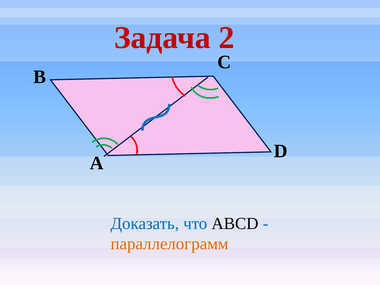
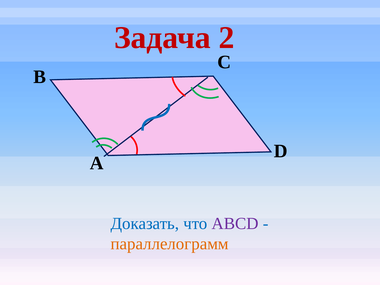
ABCD colour: black -> purple (235, 223)
